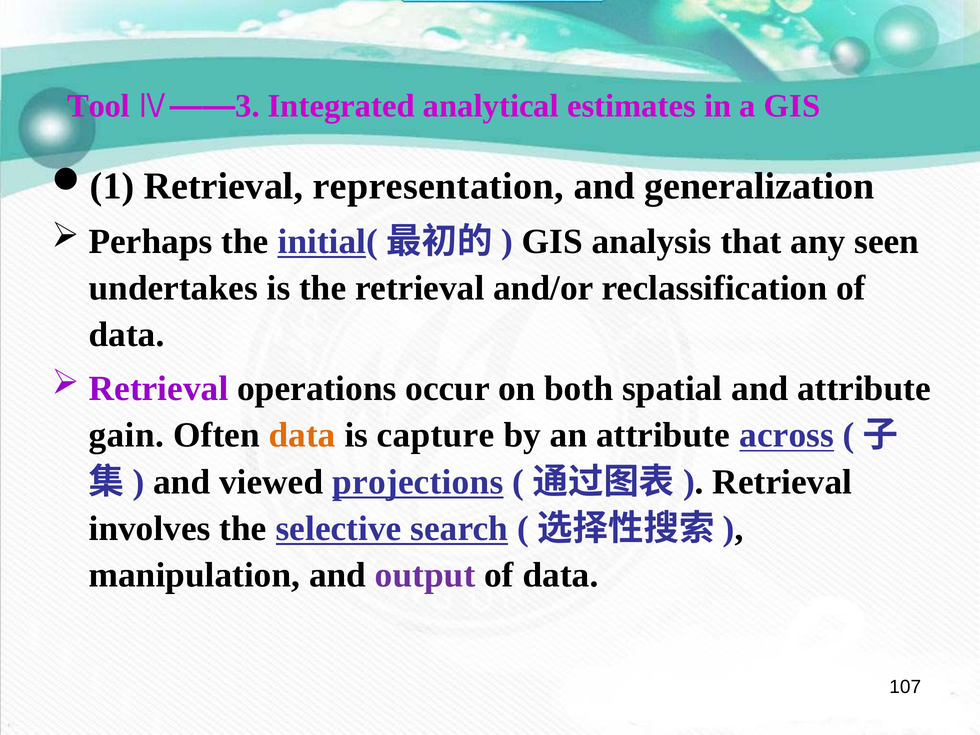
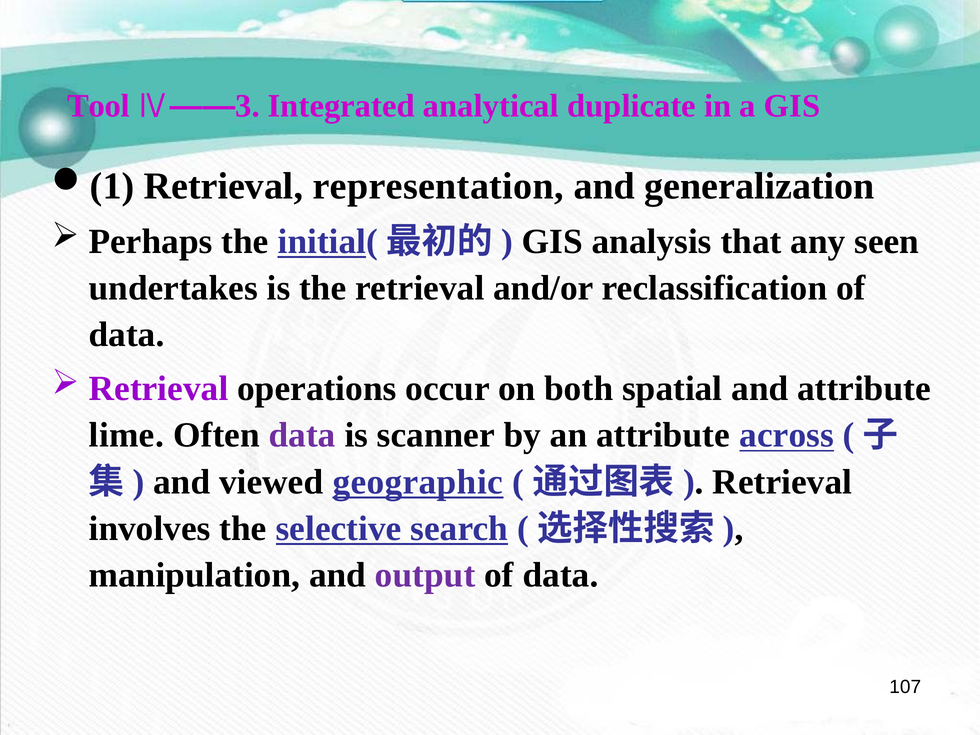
estimates: estimates -> duplicate (631, 106)
gain: gain -> lime (126, 435)
data colour: orange -> purple (302, 435)
capture: capture -> scanner (436, 435)
projections: projections -> geographic (418, 482)
